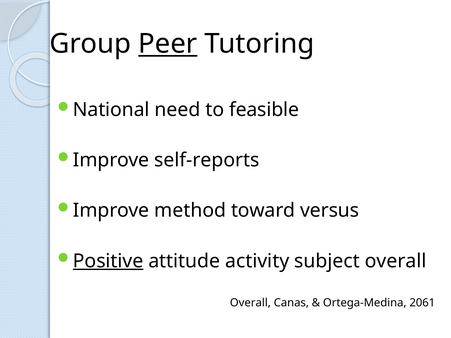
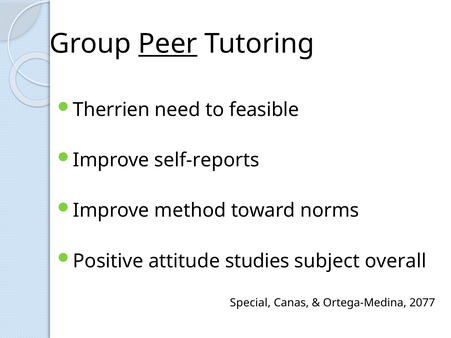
National: National -> Therrien (111, 110)
versus: versus -> norms (330, 211)
Positive underline: present -> none (108, 261)
activity: activity -> studies (257, 261)
Overall: Overall -> Special (250, 303)
2061: 2061 -> 2077 (422, 303)
